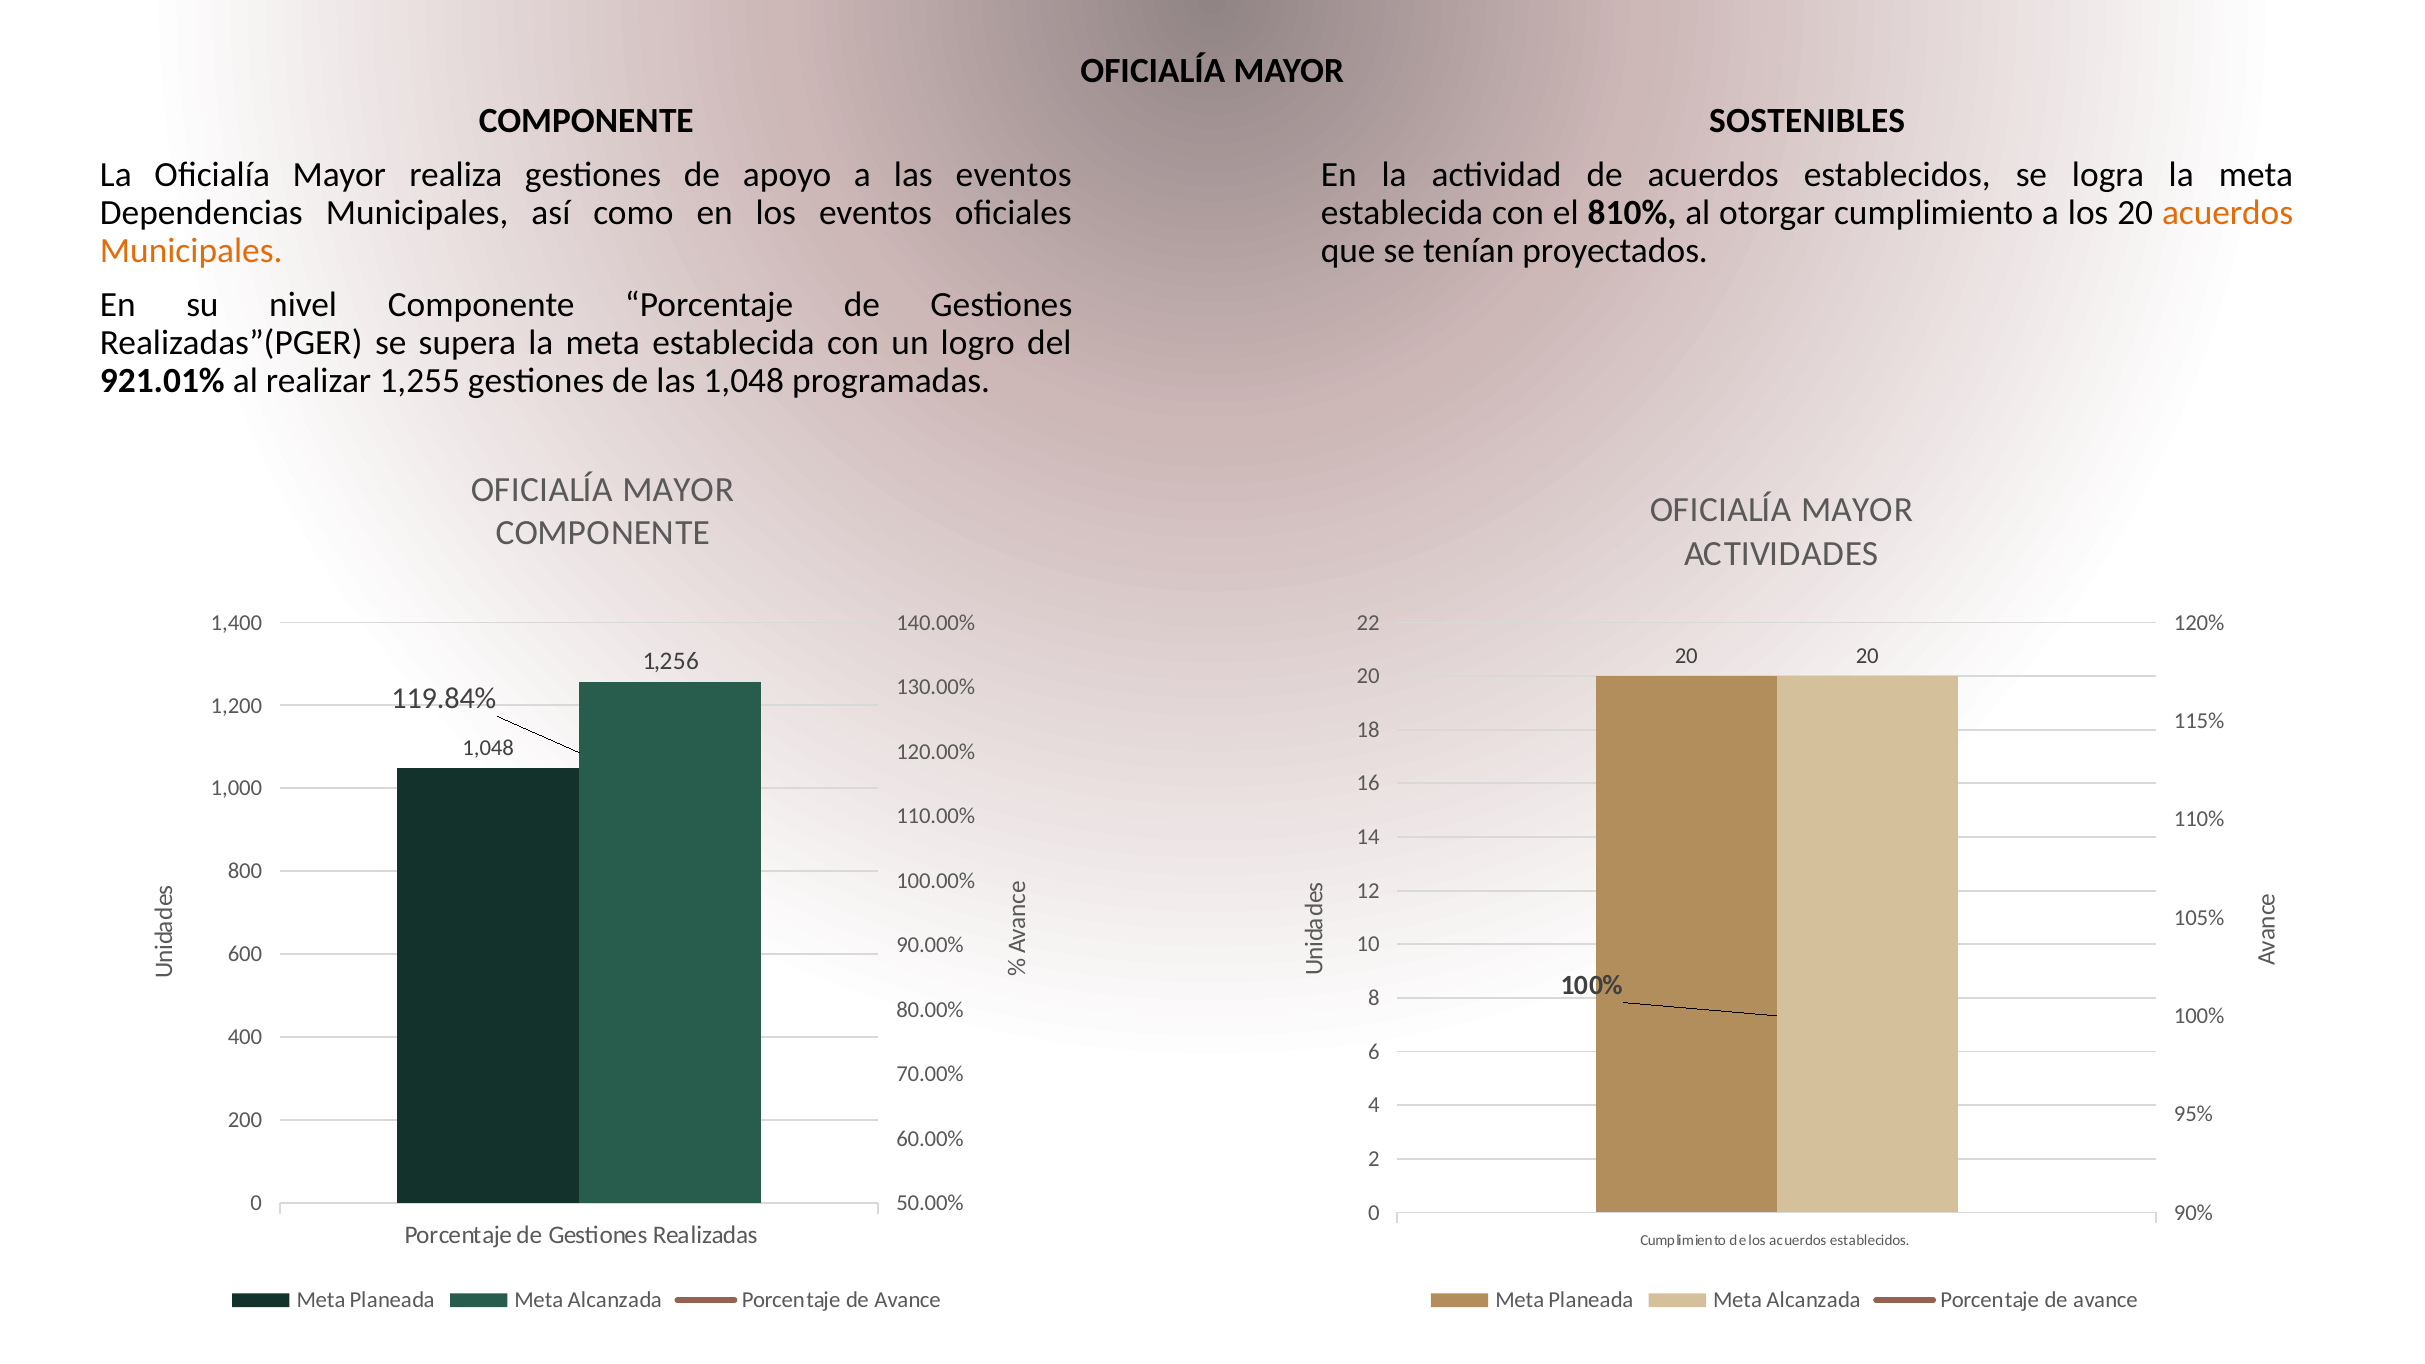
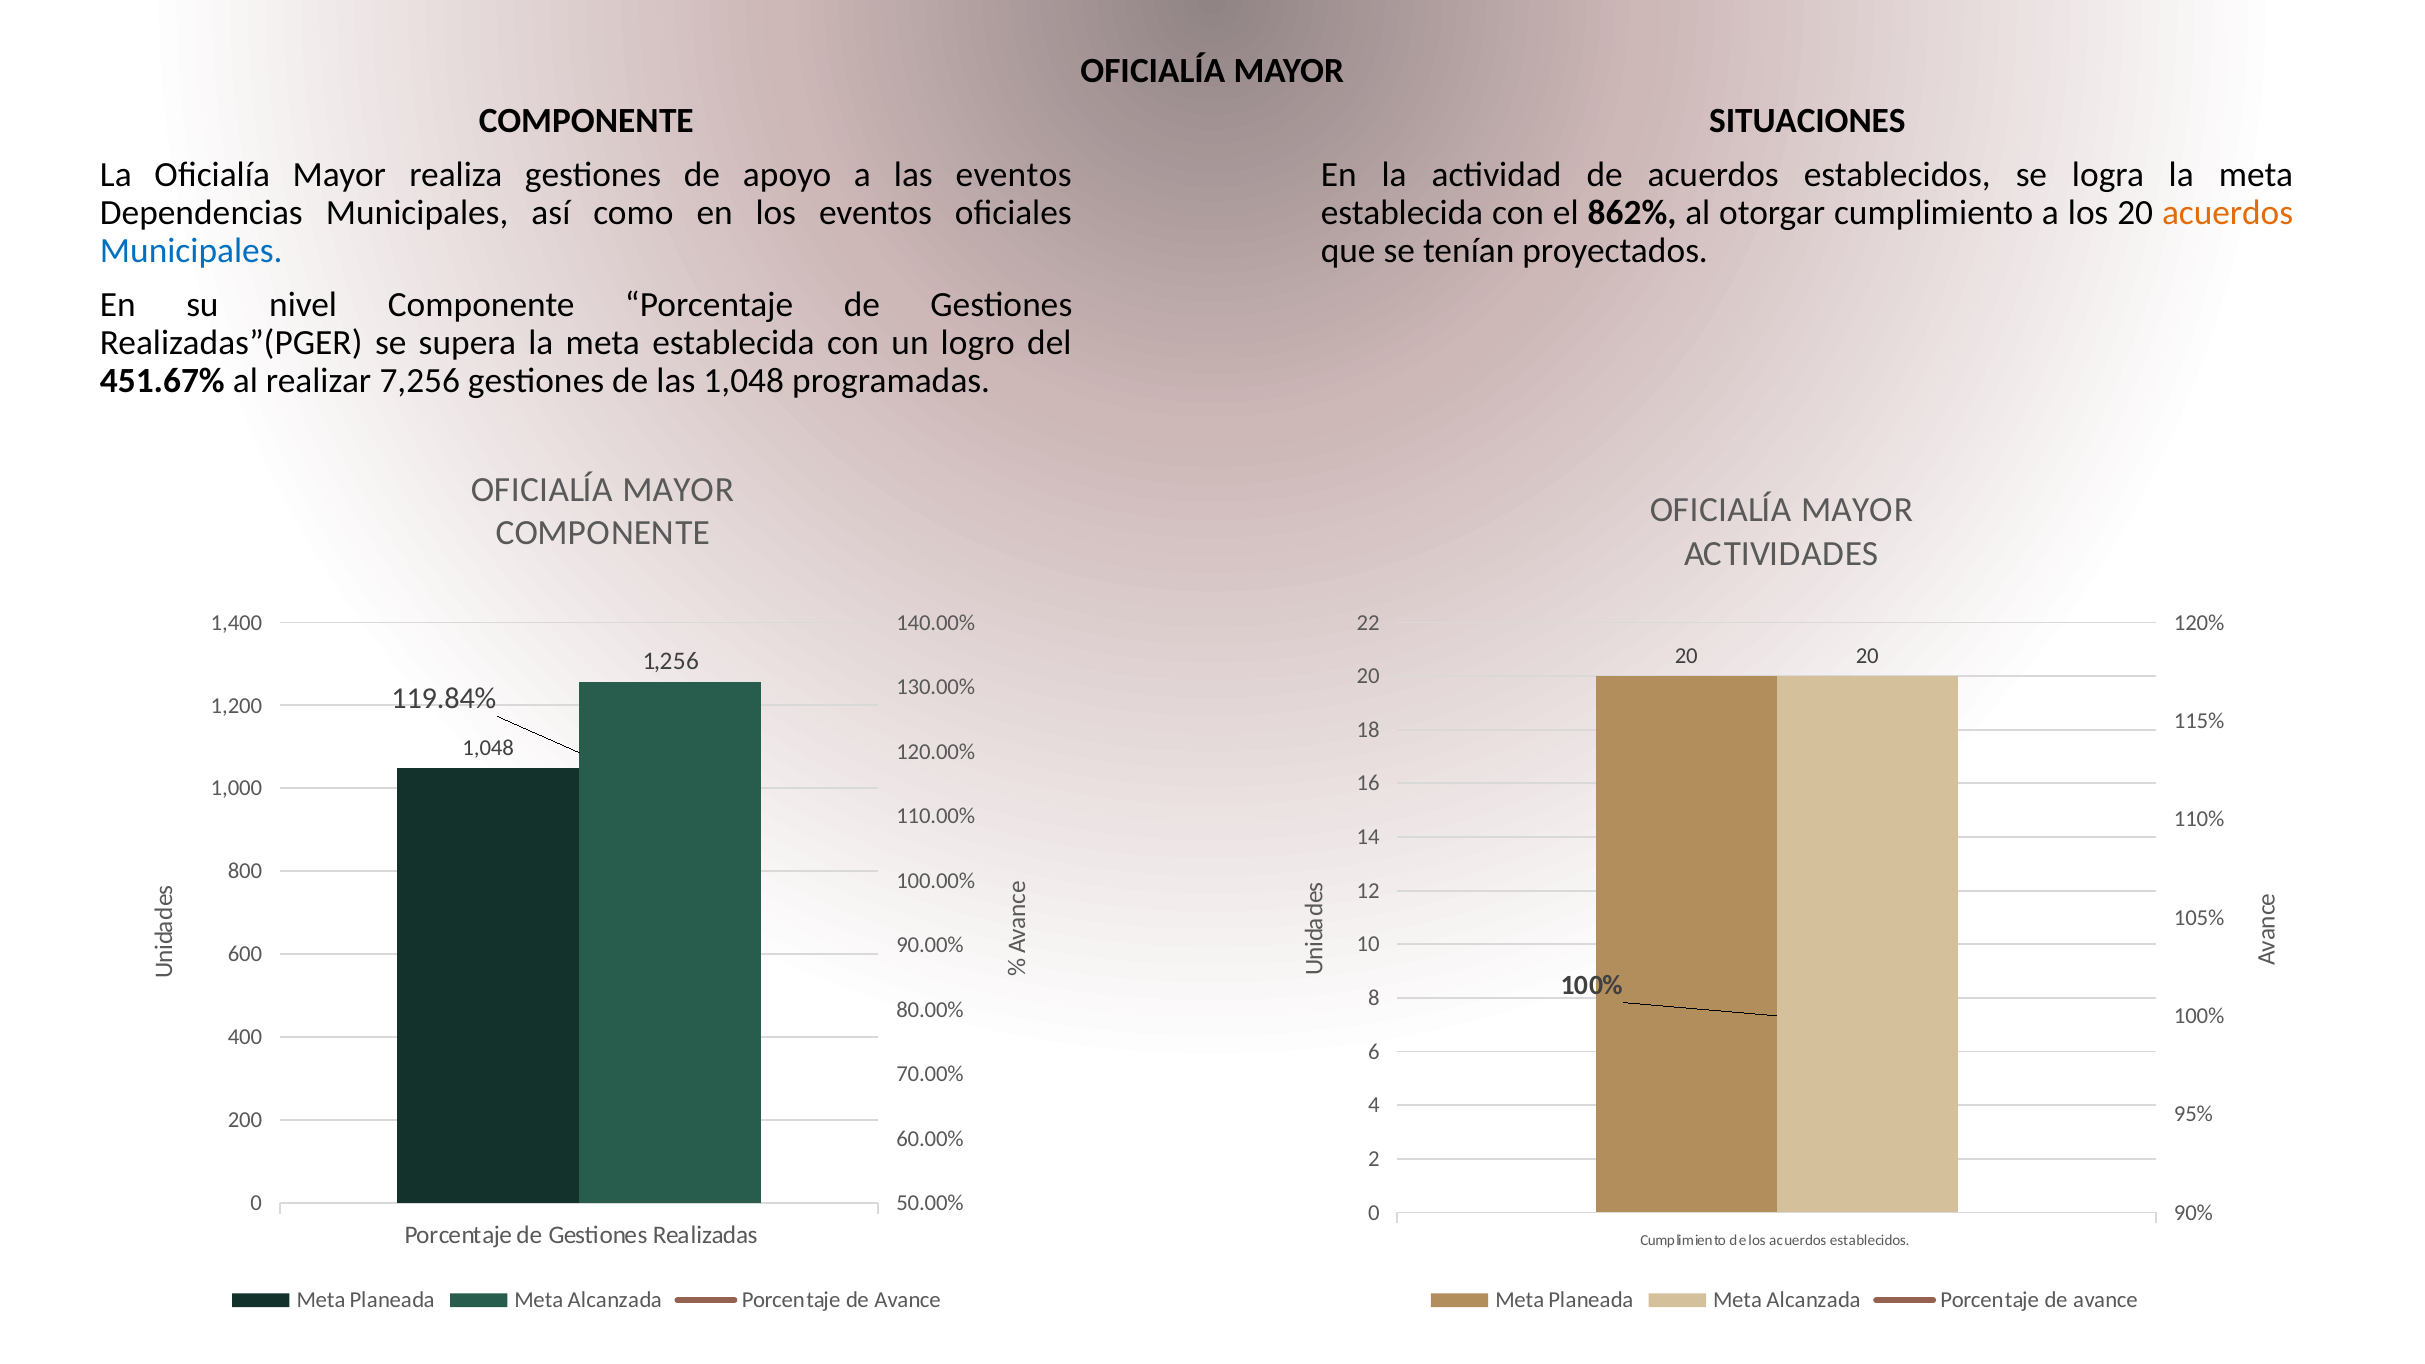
SOSTENIBLES: SOSTENIBLES -> SITUACIONES (1807, 121)
810%: 810% -> 862% (1632, 213)
Municipales colour: orange -> blue (191, 251)
921.01%: 921.01% -> 451.67% (162, 381)
1,255: 1,255 -> 7,256 (420, 381)
